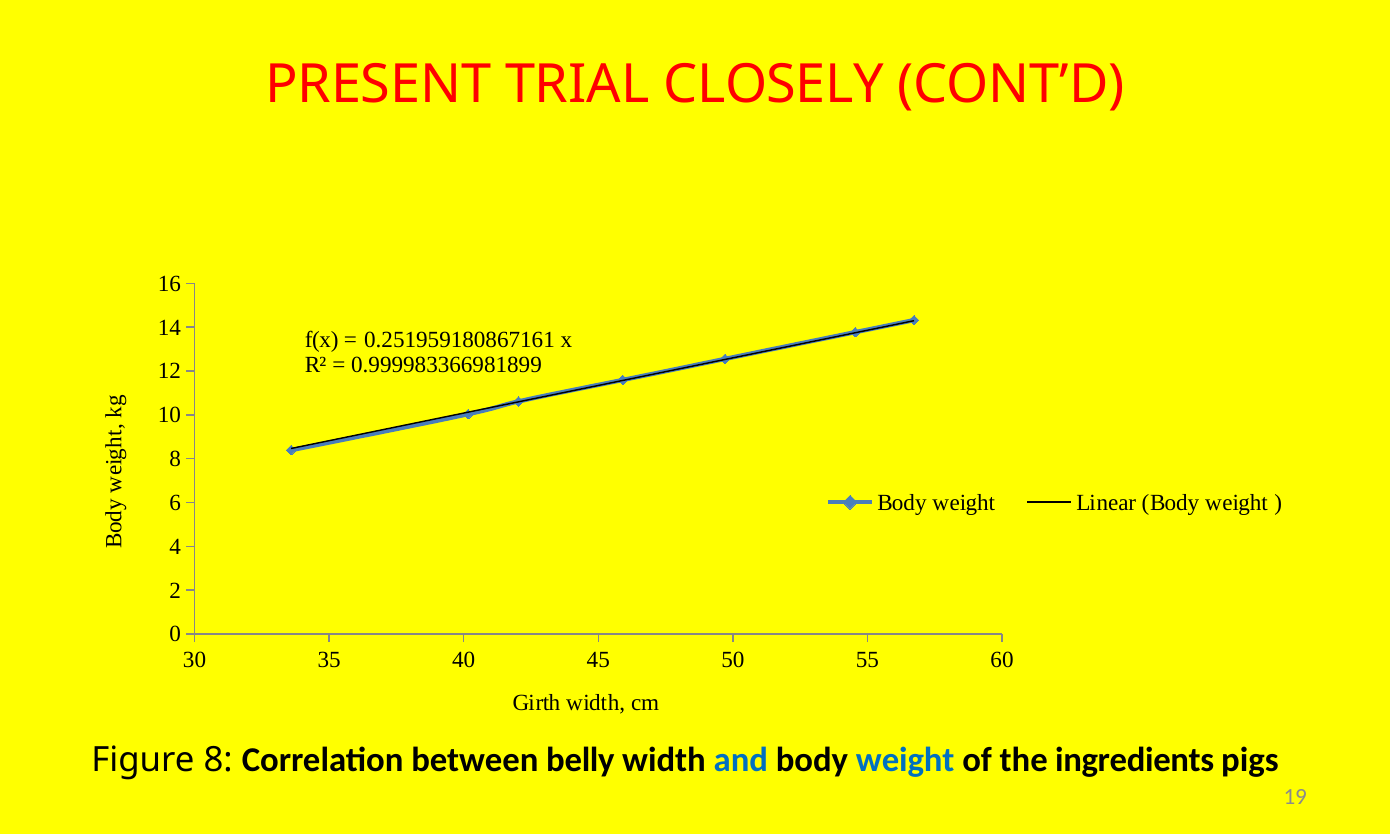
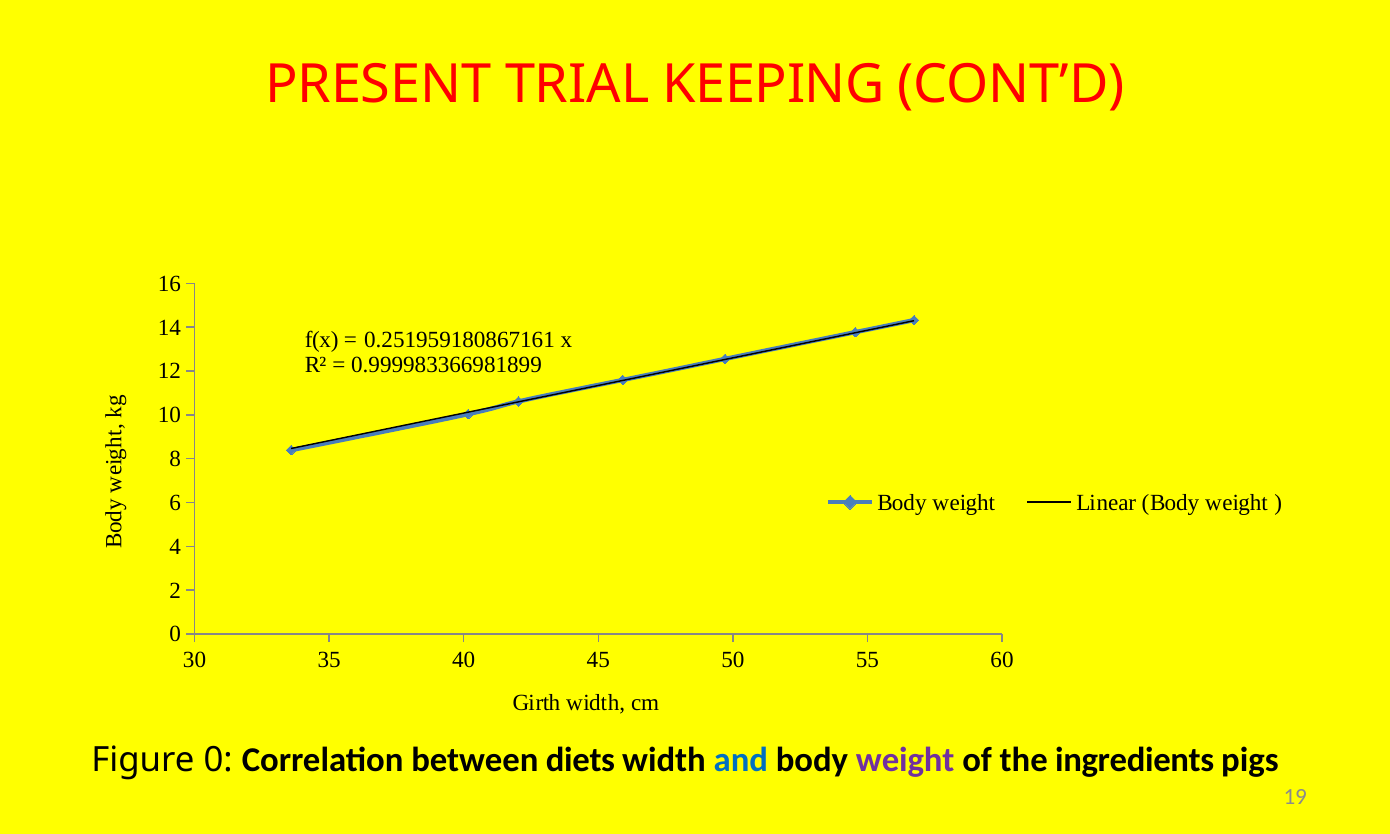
CLOSELY: CLOSELY -> KEEPING (774, 85)
Figure 8: 8 -> 0 (218, 760)
belly: belly -> diets (580, 760)
weight colour: blue -> purple (905, 760)
